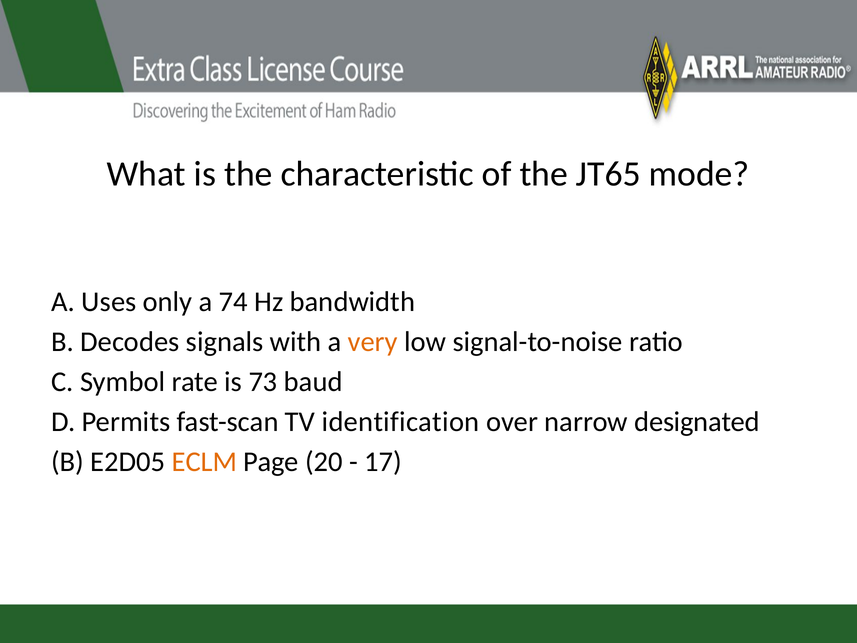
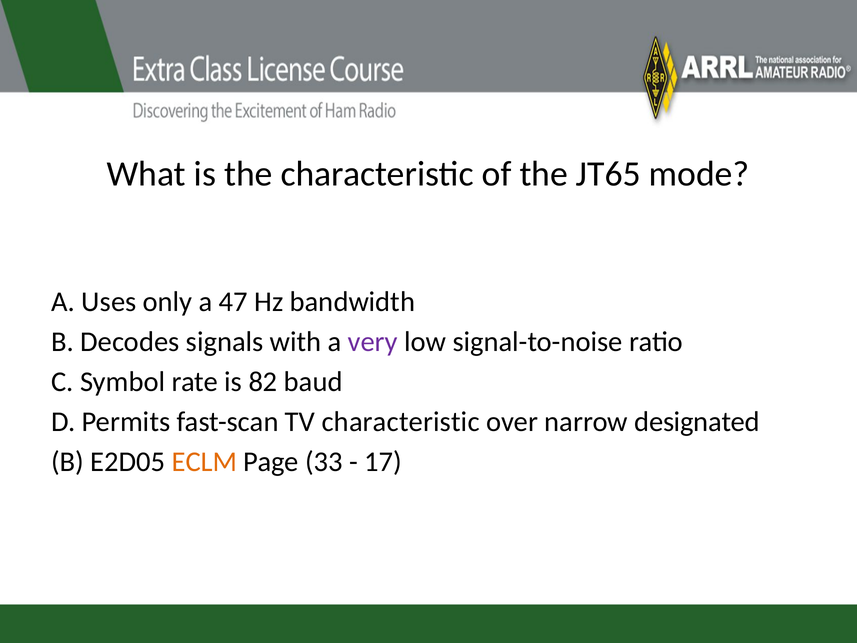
74: 74 -> 47 (233, 302)
very colour: orange -> purple (373, 342)
73: 73 -> 82 (263, 382)
TV identification: identification -> characteristic (401, 422)
20: 20 -> 33 (324, 462)
